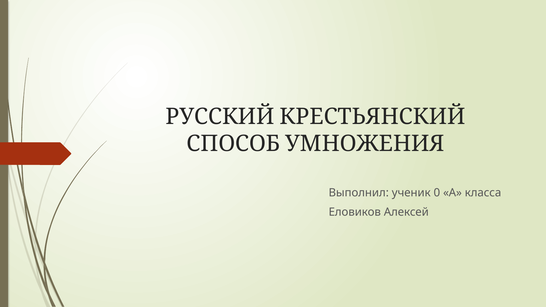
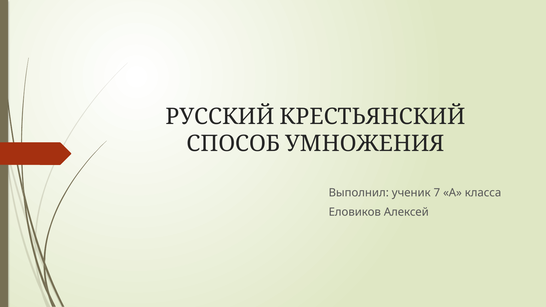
0: 0 -> 7 (437, 193)
